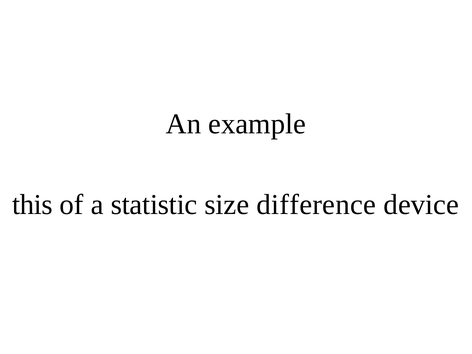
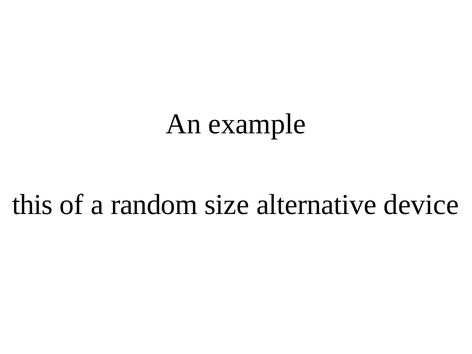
statistic: statistic -> random (154, 205)
difference: difference -> alternative (316, 205)
